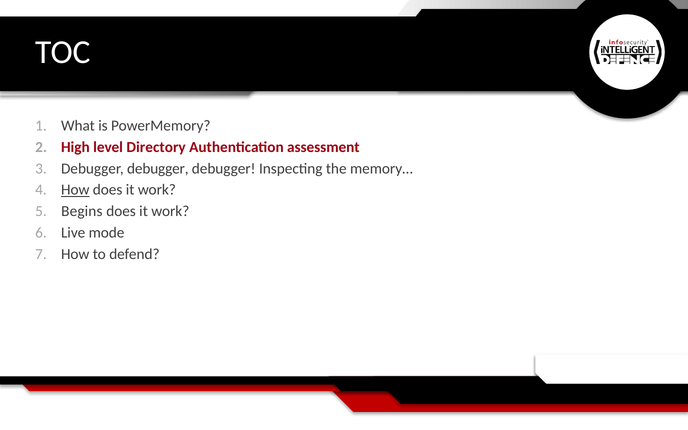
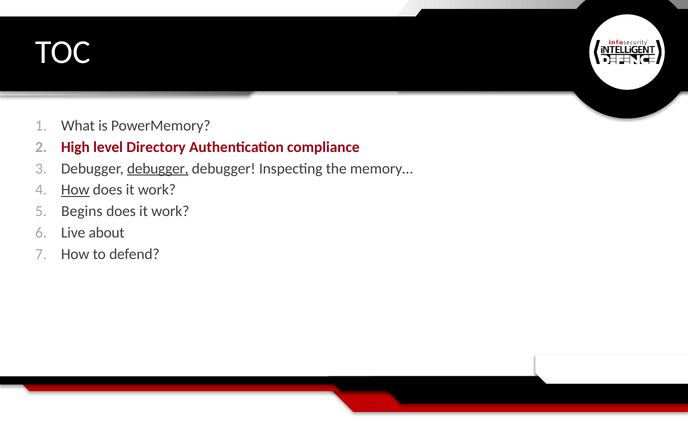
assessment: assessment -> compliance (323, 147)
debugger underline: none -> present (158, 169)
mode: mode -> about (107, 233)
